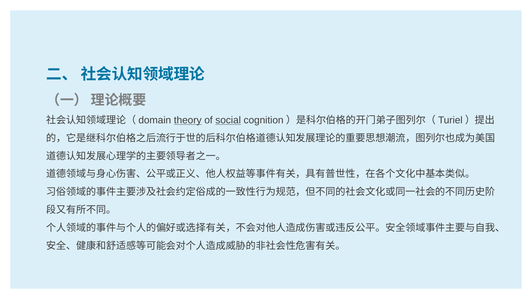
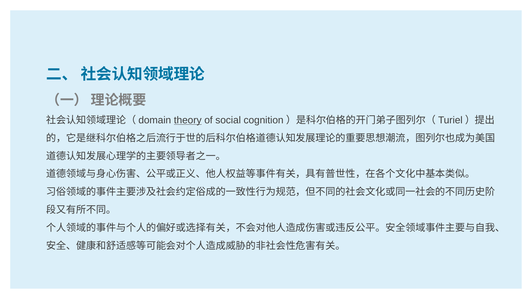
social underline: present -> none (228, 120)
